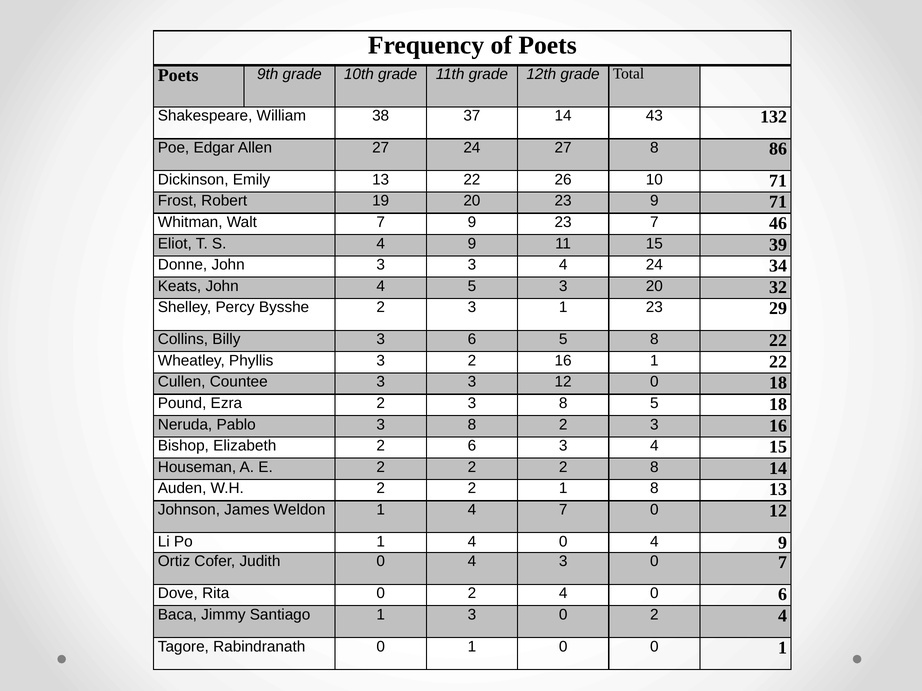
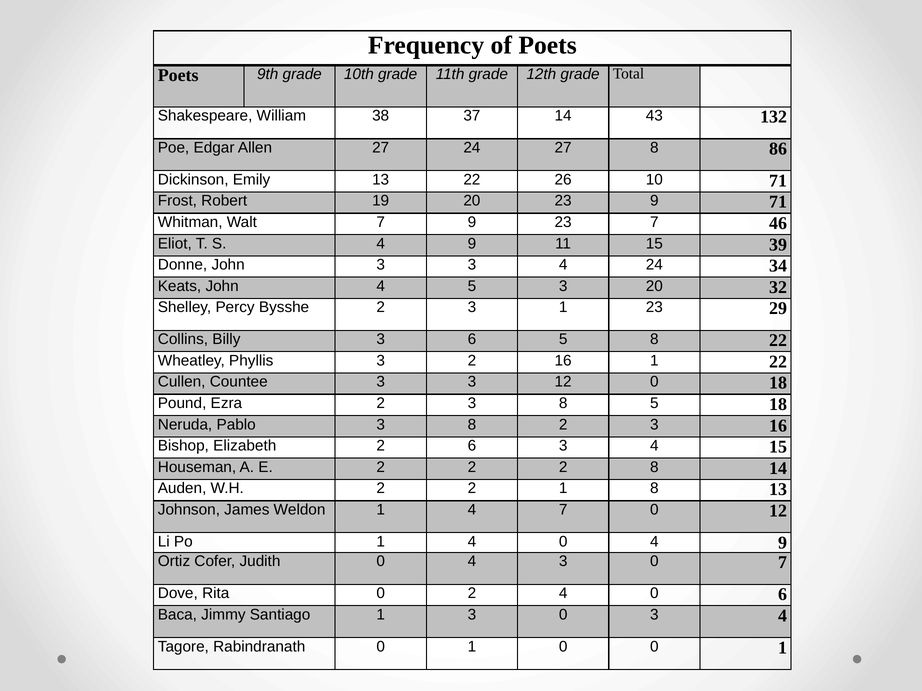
3 0 2: 2 -> 3 (654, 615)
